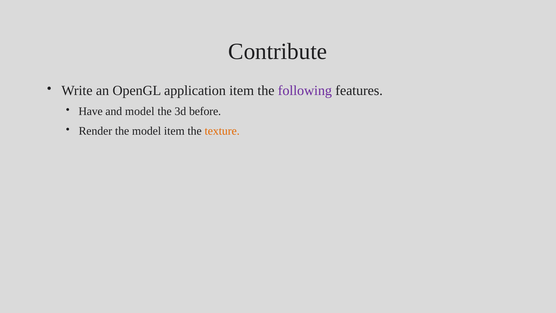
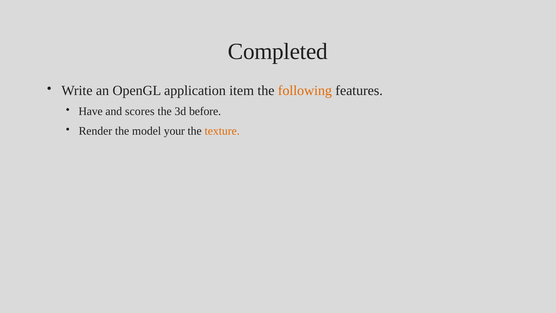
Contribute: Contribute -> Completed (278, 52)
following colour: purple -> orange (305, 90)
and model: model -> scores (140, 111)
model item: item -> your (174, 131)
